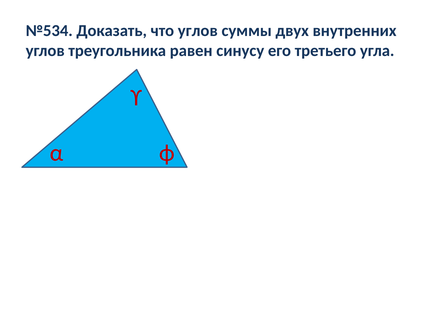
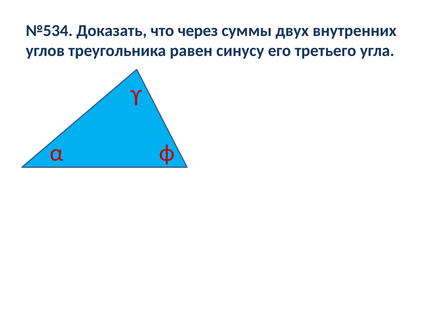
что углов: углов -> через (198, 31)
